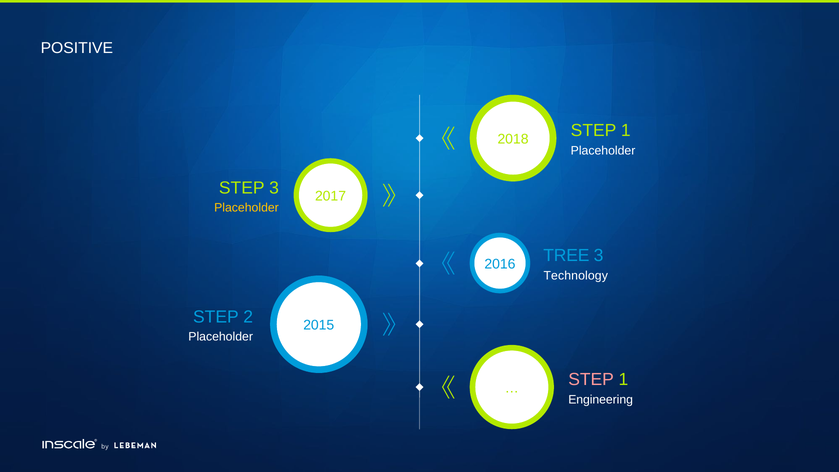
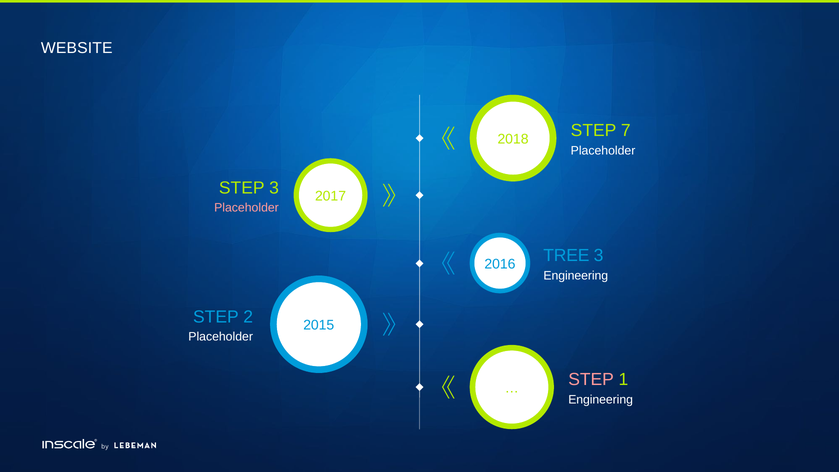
POSITIVE: POSITIVE -> WEBSITE (77, 48)
2018 STEP 1: 1 -> 7 (626, 131)
Placeholder colour: yellow -> pink (247, 208)
Technology: Technology -> Engineering (576, 276)
